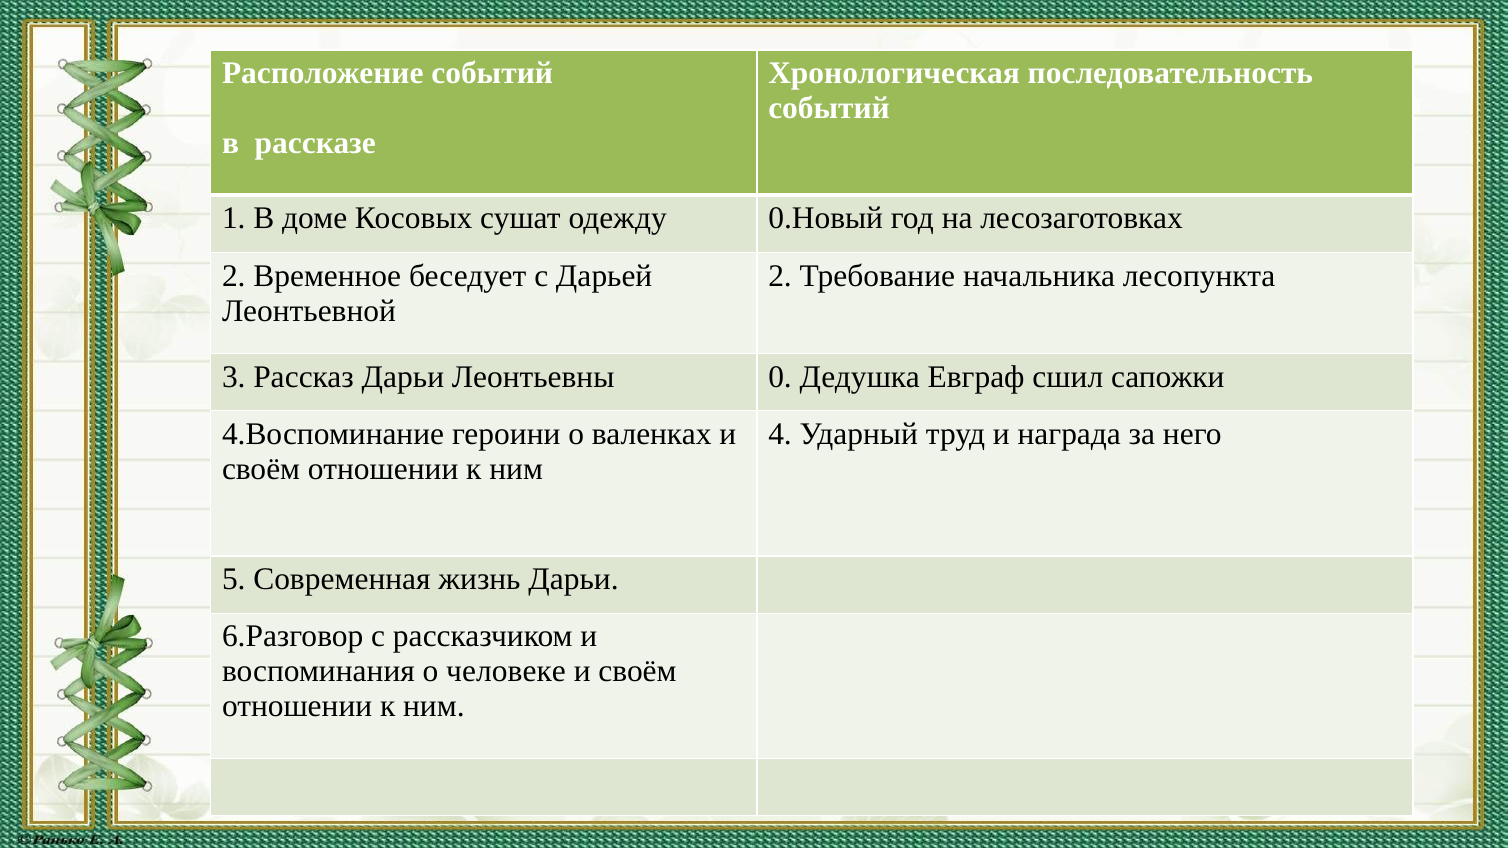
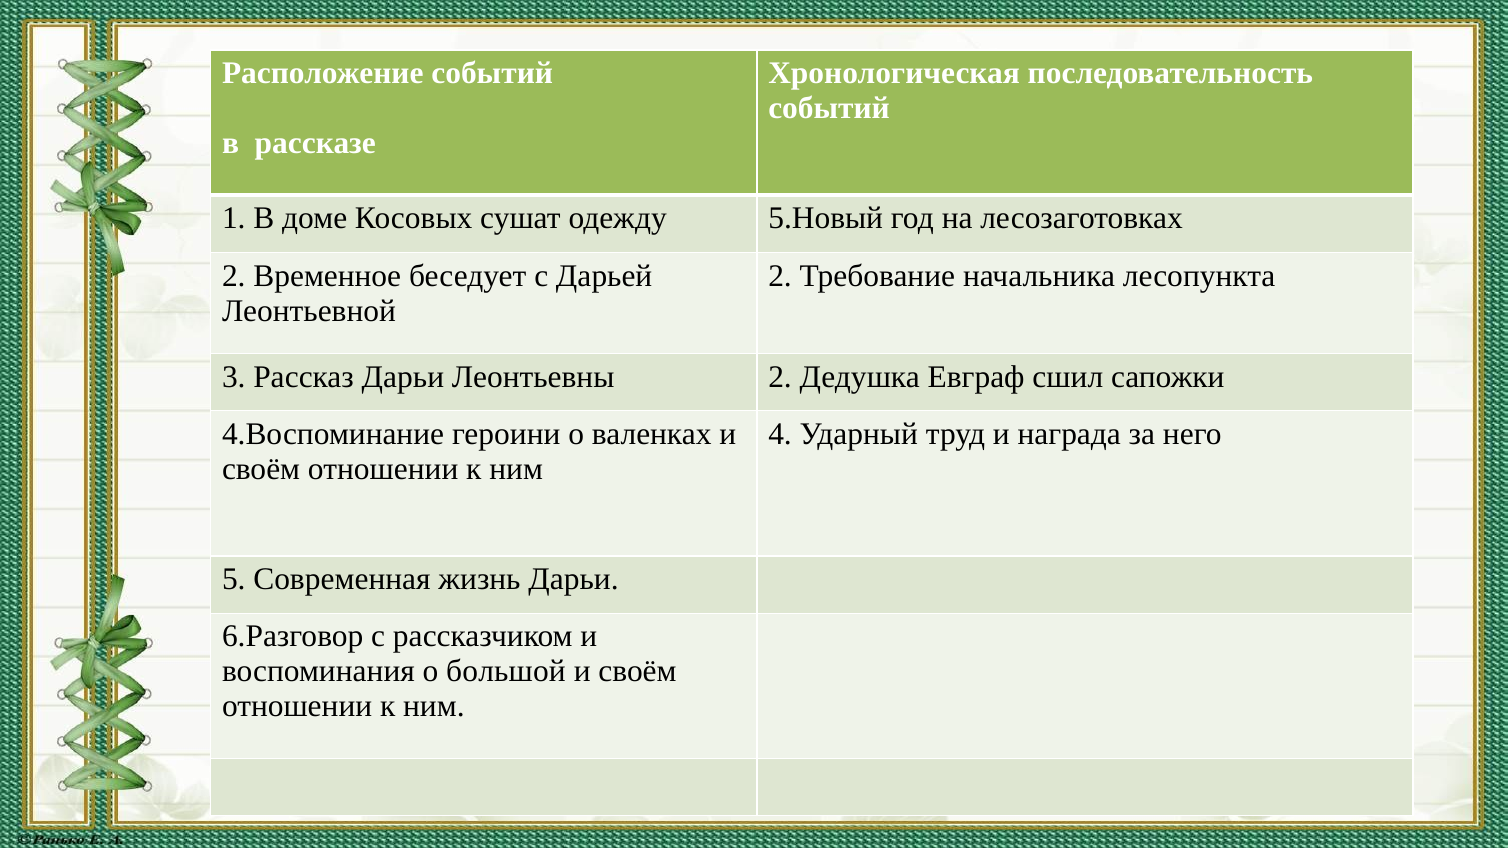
0.Новый: 0.Новый -> 5.Новый (826, 219)
Леонтьевны 0: 0 -> 2 (780, 377)
человеке: человеке -> большой (506, 672)
